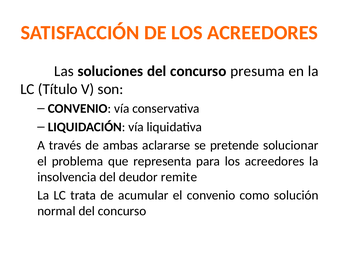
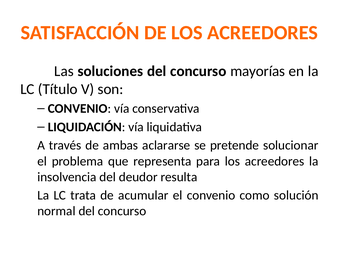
presuma: presuma -> mayorías (258, 71)
remite: remite -> resulta (179, 177)
